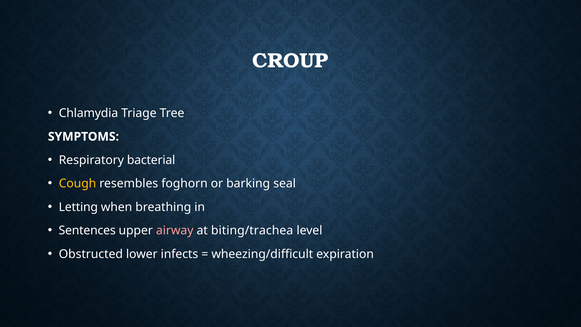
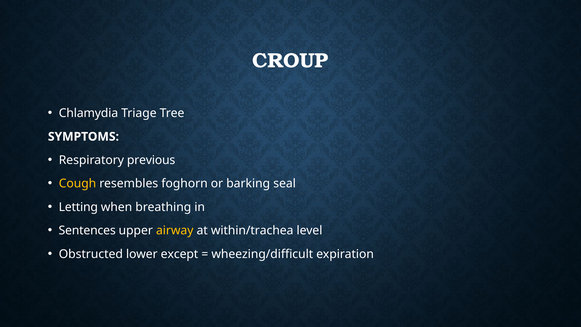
bacterial: bacterial -> previous (151, 160)
airway colour: pink -> yellow (175, 230)
biting/trachea: biting/trachea -> within/trachea (252, 230)
infects: infects -> except (179, 254)
